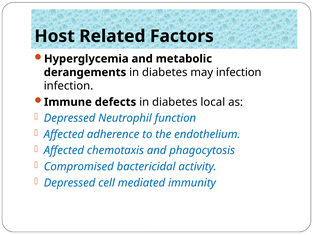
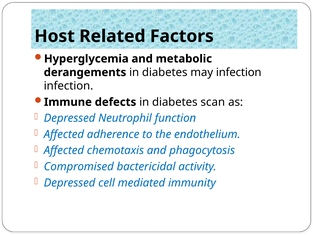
local: local -> scan (213, 102)
